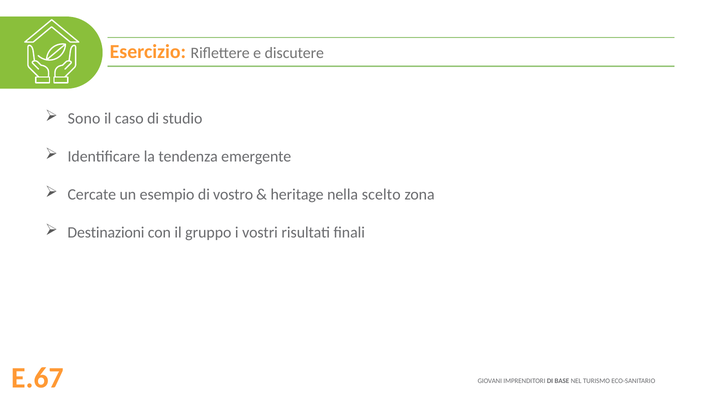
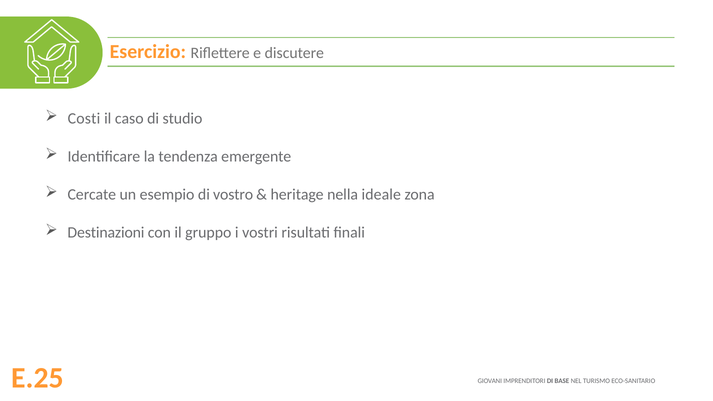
Sono: Sono -> Costi (84, 119)
scelto: scelto -> ideale (381, 195)
E.67: E.67 -> E.25 (37, 378)
